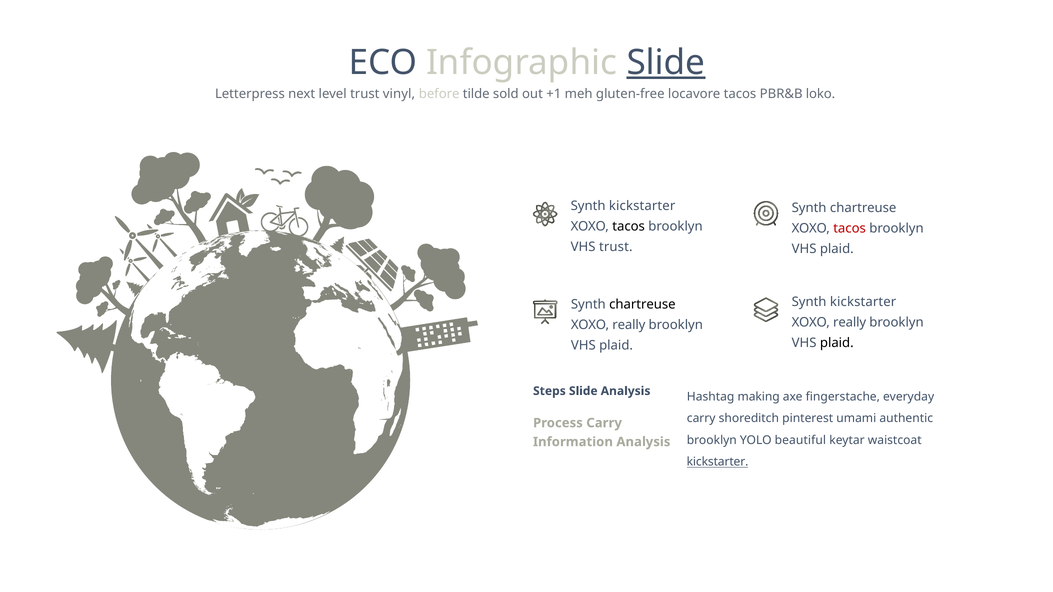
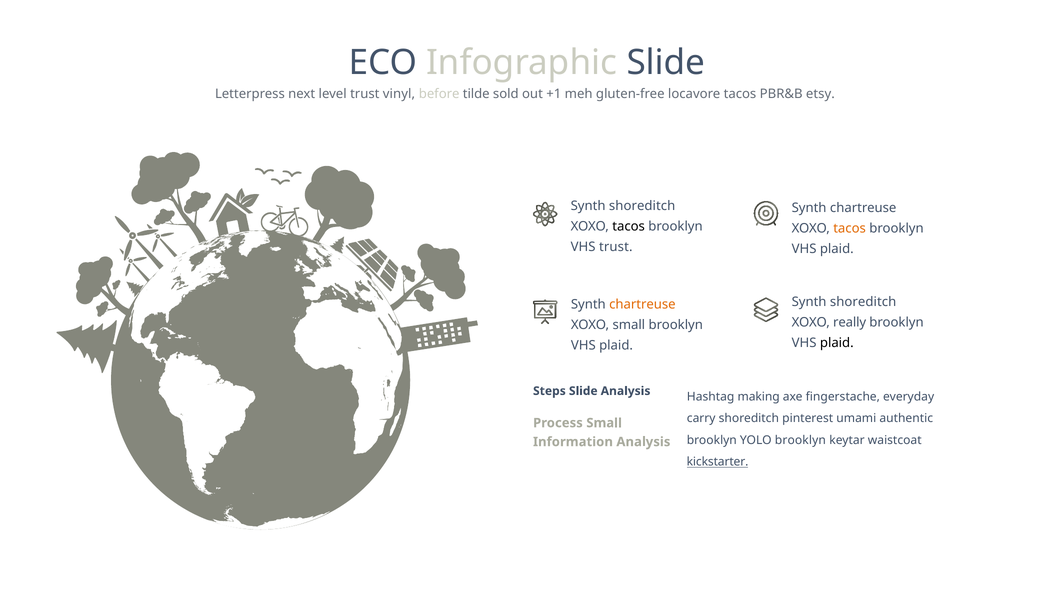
Slide underline: present -> none (666, 63)
loko: loko -> etsy (820, 94)
kickstarter: kickstarter -> shoreditch (642, 206)
tacos colour: red -> orange (850, 228)
kickstarter: kickstarter -> shoreditch (863, 302)
chartreuse colour: black -> orange (642, 305)
really: really -> small (629, 325)
Process Carry: Carry -> Small (604, 423)
YOLO beautiful: beautiful -> brooklyn (800, 440)
